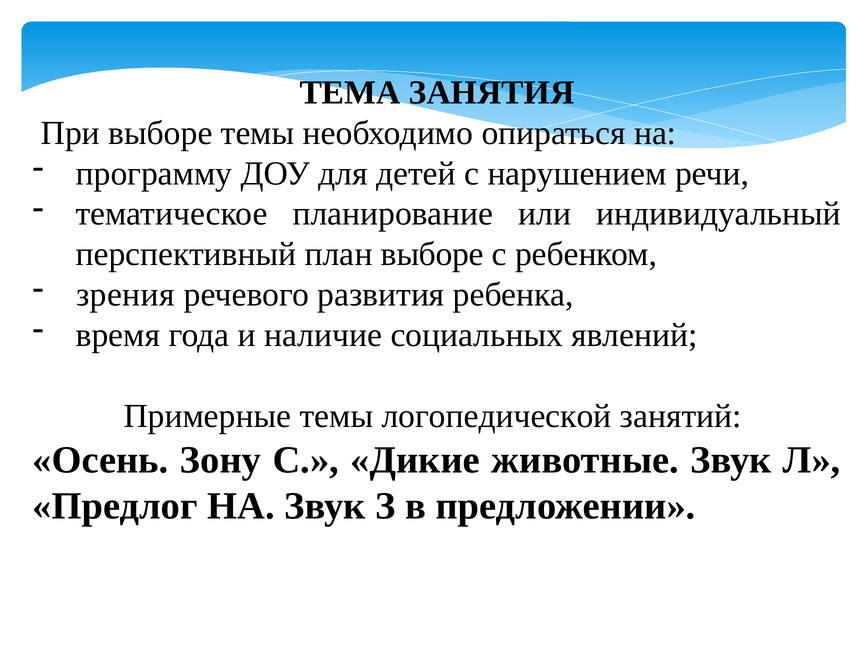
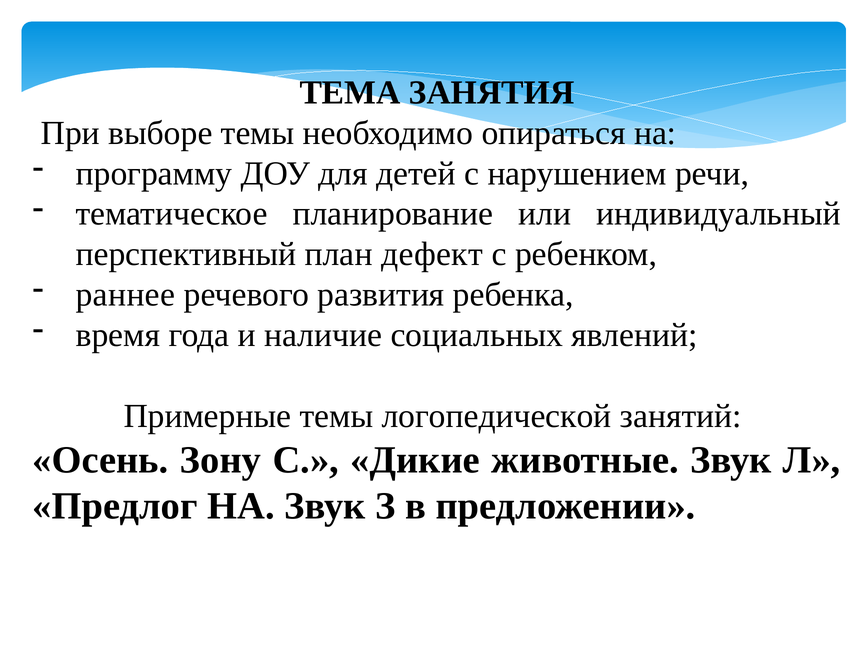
план выборе: выборе -> дефект (432, 254)
зрения: зрения -> раннее (125, 295)
